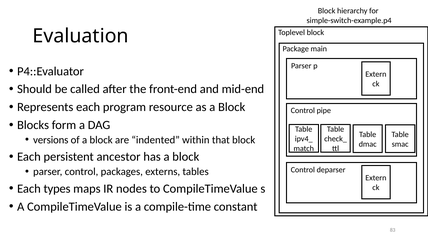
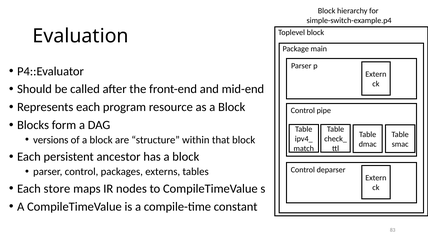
indented: indented -> structure (156, 140)
types: types -> store (57, 188)
